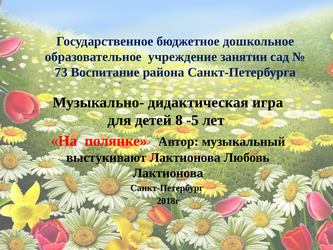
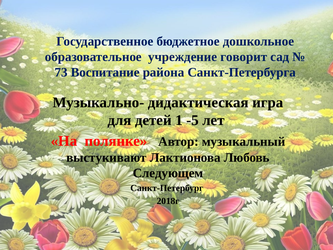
занятии: занятии -> говорит (244, 57)
8: 8 -> 1 (179, 120)
Лактионова: Лактионова -> Следующем (168, 173)
